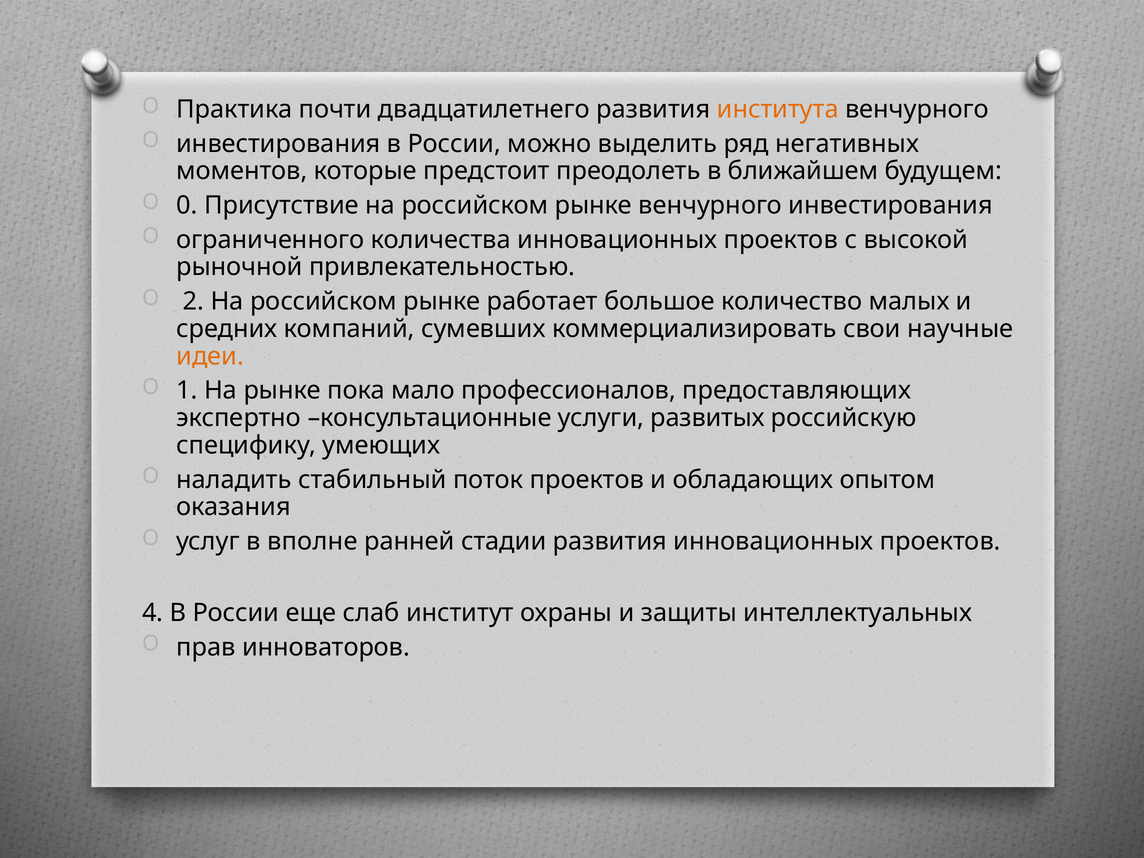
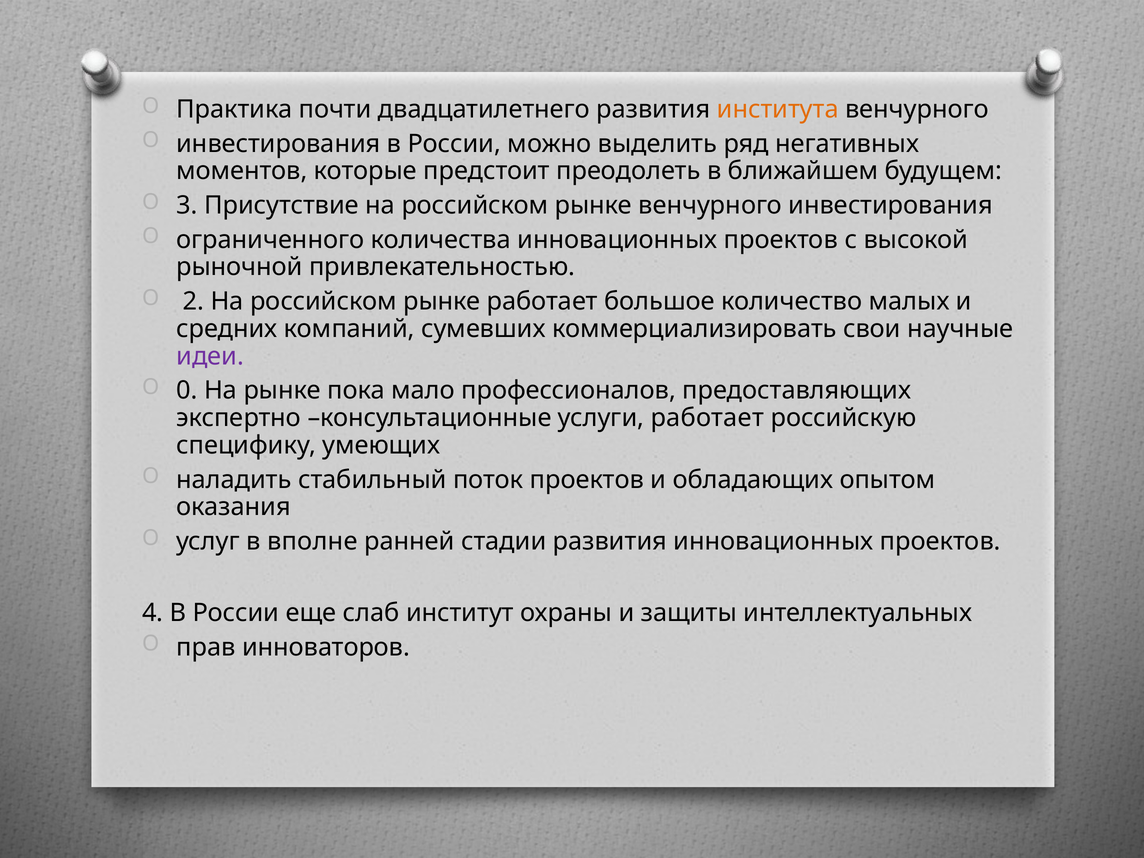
0: 0 -> 3 (187, 205)
идеи colour: orange -> purple (210, 356)
1: 1 -> 0 (187, 390)
услуги развитых: развитых -> работает (707, 418)
